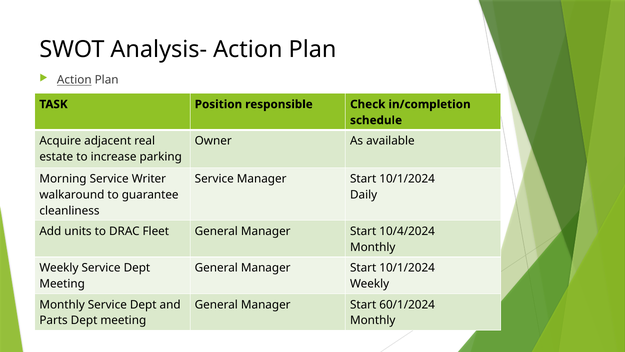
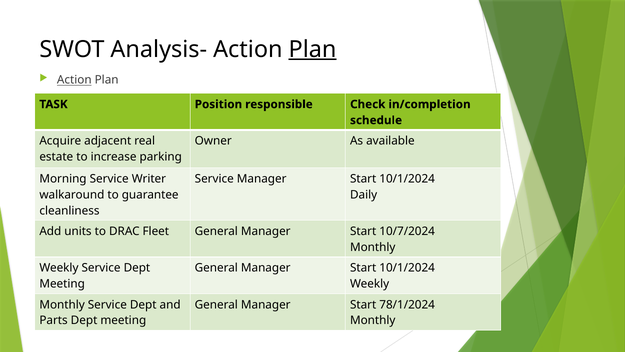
Plan underline: none -> present (313, 49)
10/4/2024: 10/4/2024 -> 10/7/2024 (407, 231)
60/1/2024: 60/1/2024 -> 78/1/2024 (407, 304)
